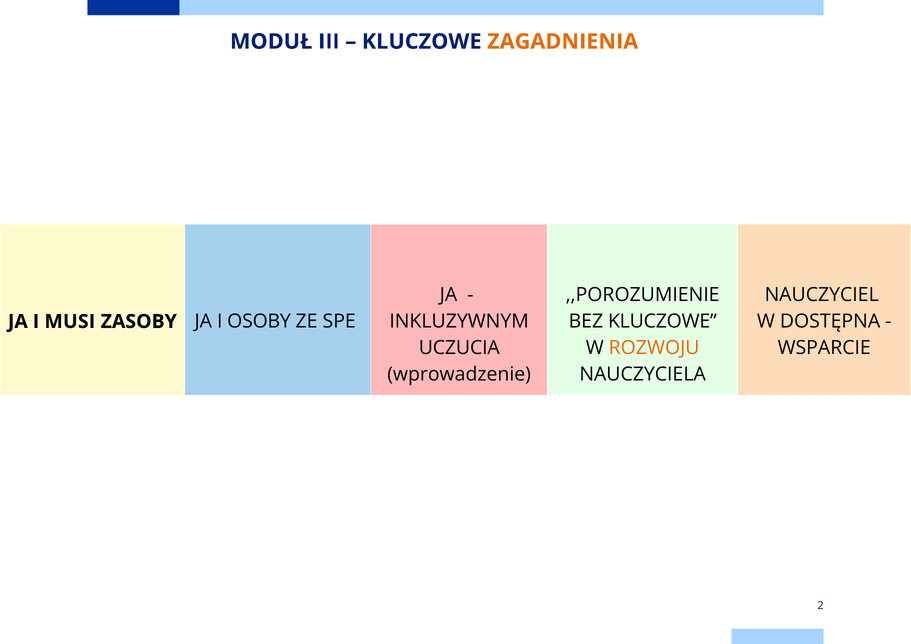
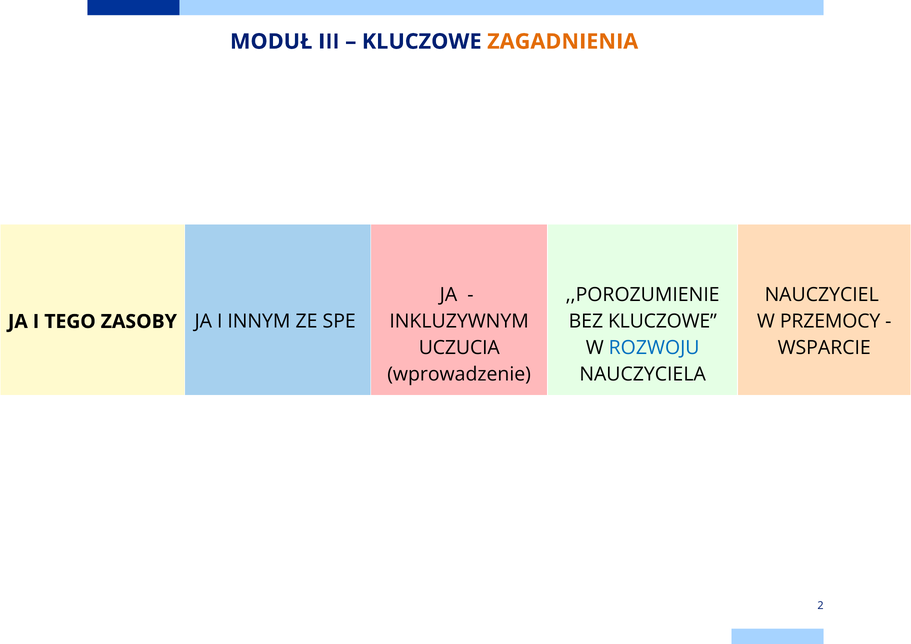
MUSI: MUSI -> TEGO (70, 322)
OSOBY: OSOBY -> INNYM (259, 322)
DOSTĘPNA: DOSTĘPNA -> PRZEMOCY (830, 322)
ROZWOJU colour: orange -> blue (654, 348)
